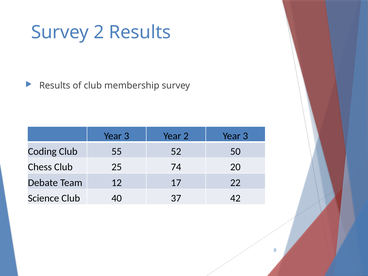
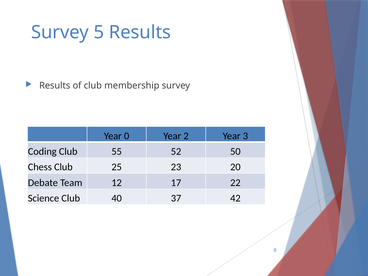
Survey 2: 2 -> 5 (99, 32)
3: 3 -> 0 (127, 136)
74: 74 -> 23 (176, 167)
